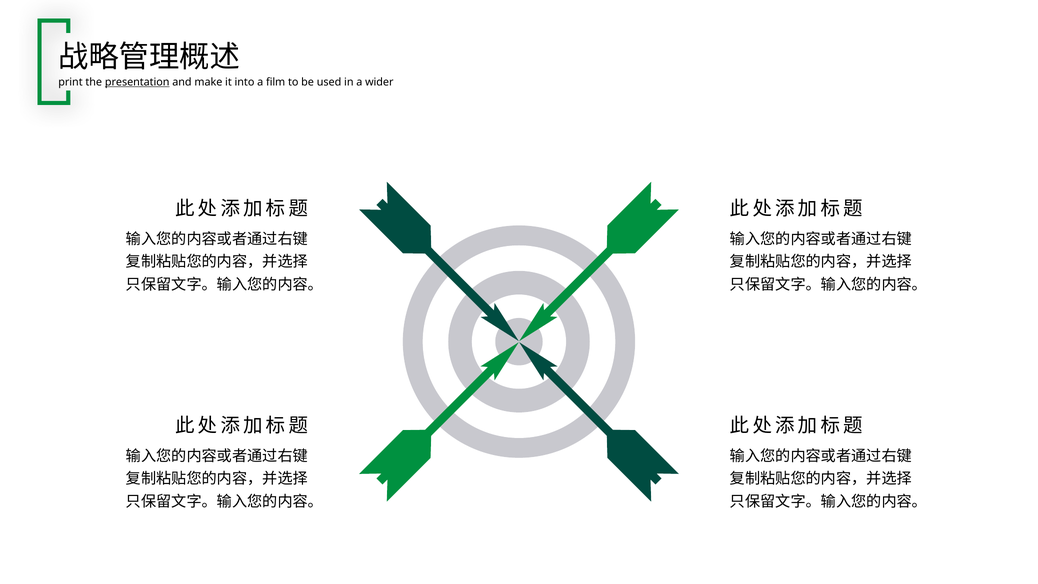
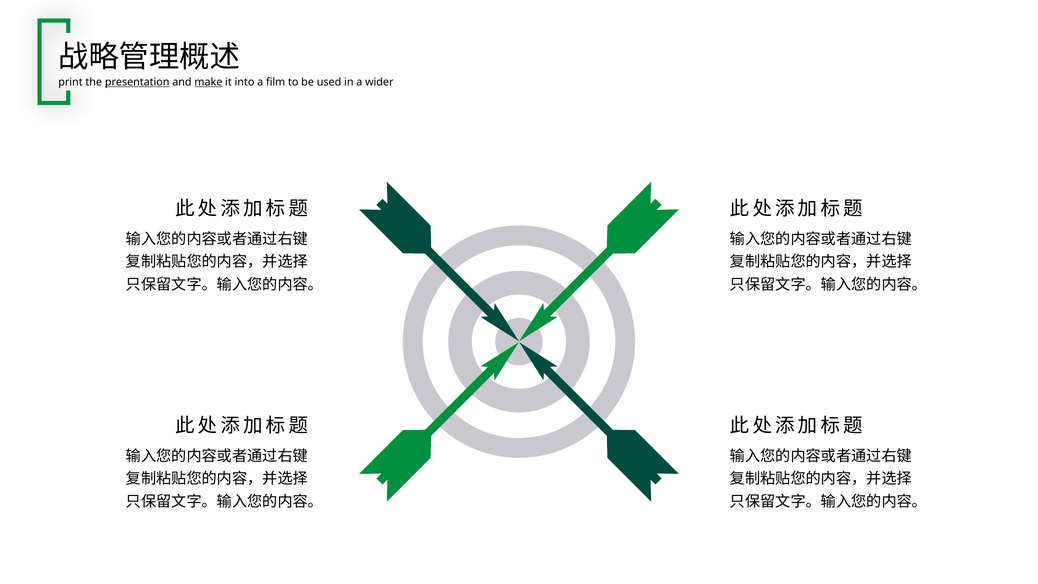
make underline: none -> present (208, 82)
